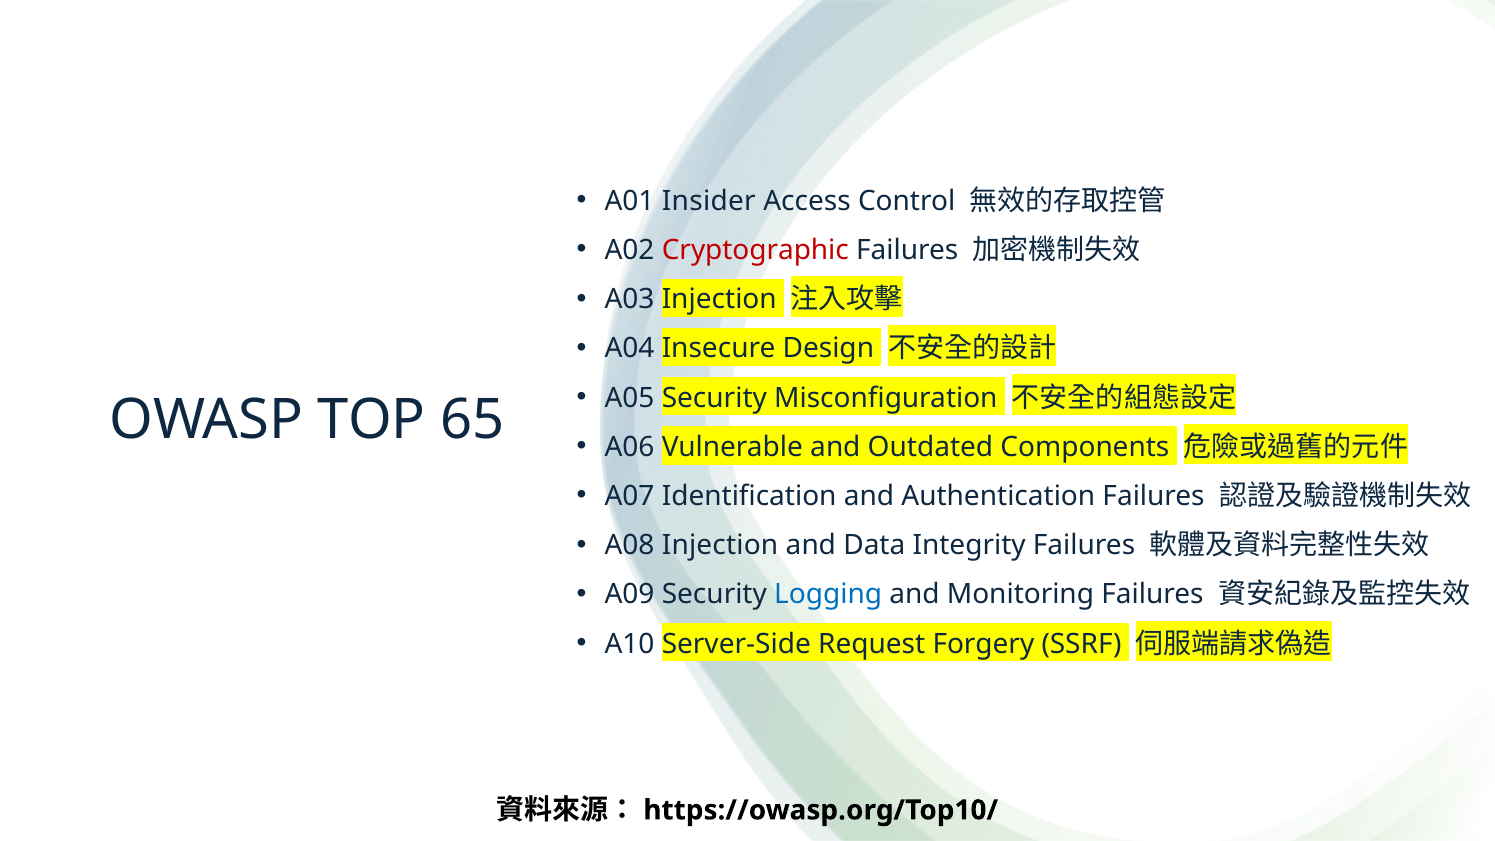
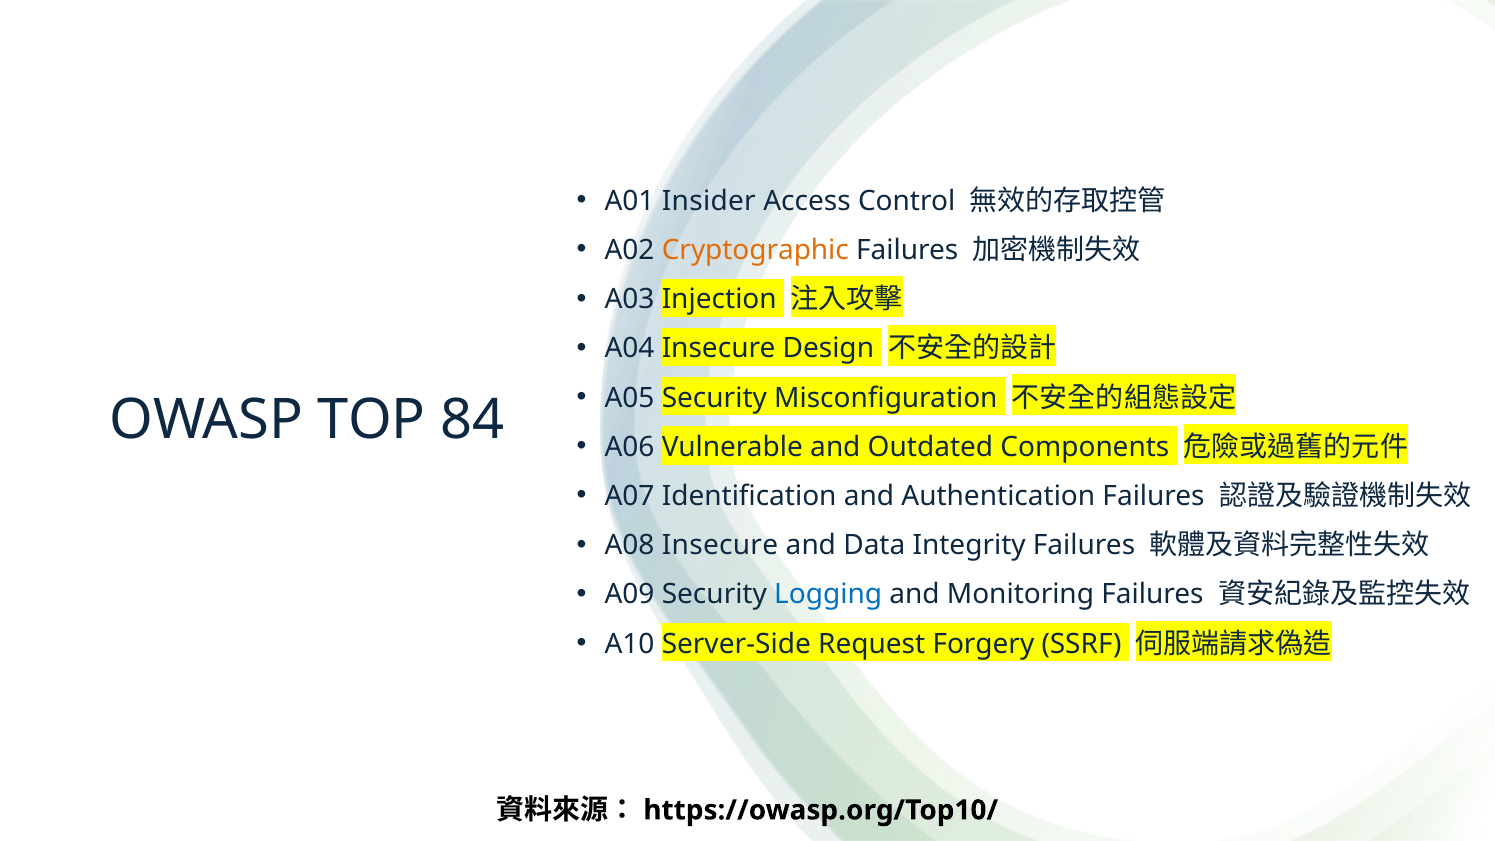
Cryptographic colour: red -> orange (755, 250)
65: 65 -> 84 (472, 420)
A08 Injection: Injection -> Insecure (720, 545)
